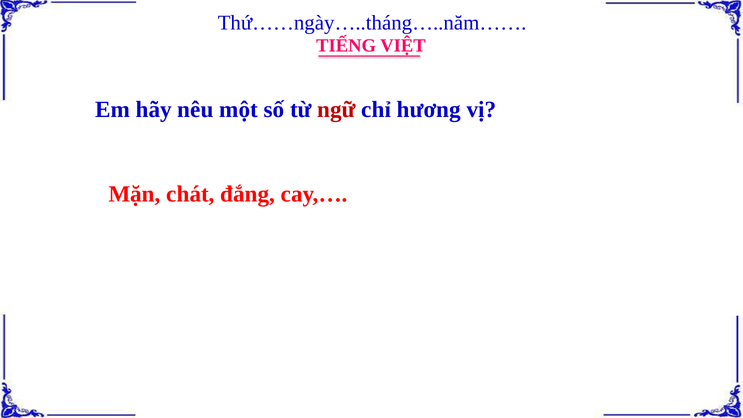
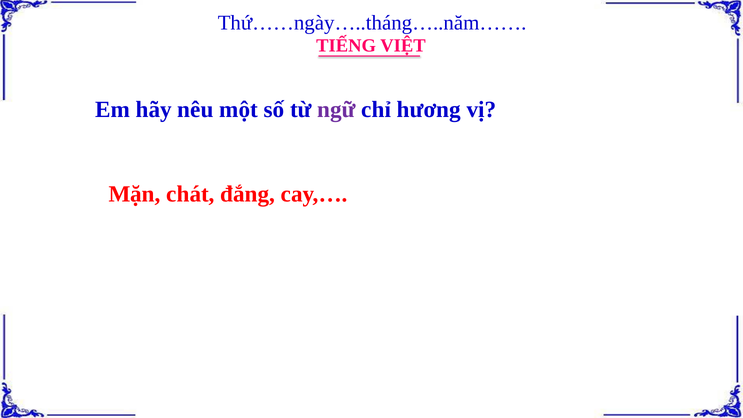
ngữ colour: red -> purple (337, 109)
